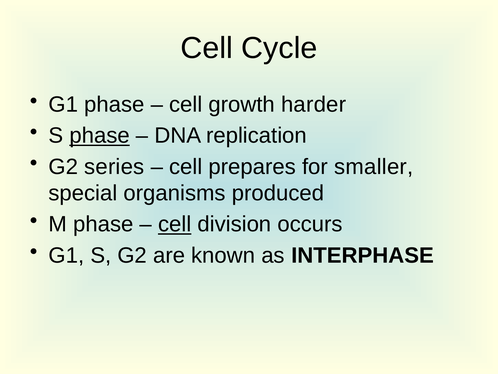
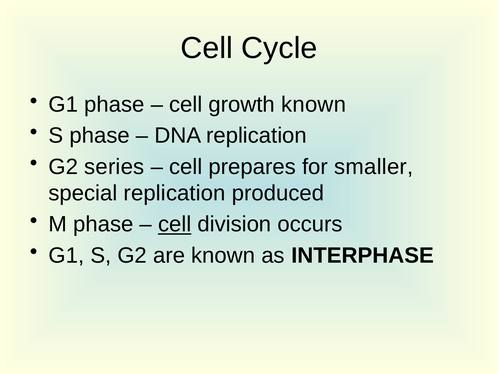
growth harder: harder -> known (314, 104)
phase underline: present -> none (100, 135)
special organisms: organisms -> replication (175, 193)
